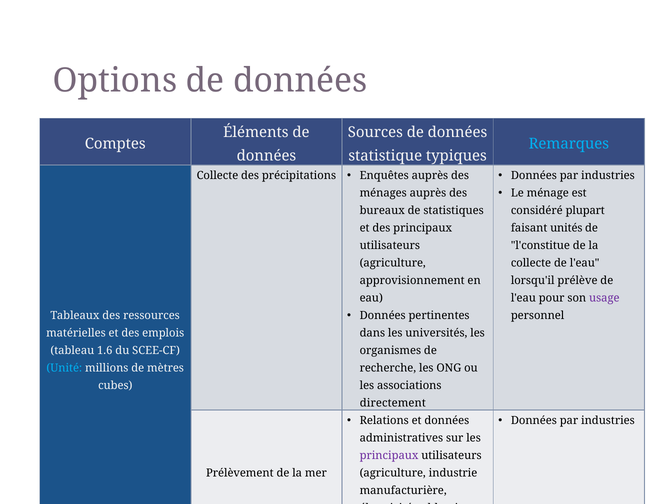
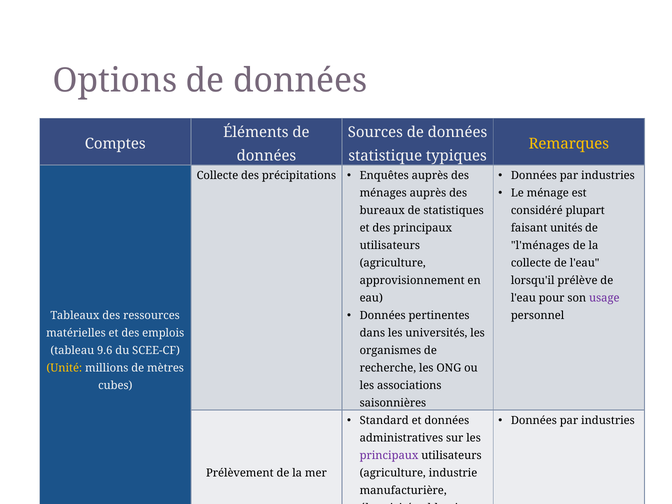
Remarques colour: light blue -> yellow (569, 144)
l'constitue: l'constitue -> l'ménages (540, 246)
1.6: 1.6 -> 9.6 (105, 351)
Unité colour: light blue -> yellow (64, 368)
directement: directement -> saisonnières (393, 403)
Relations: Relations -> Standard (384, 421)
